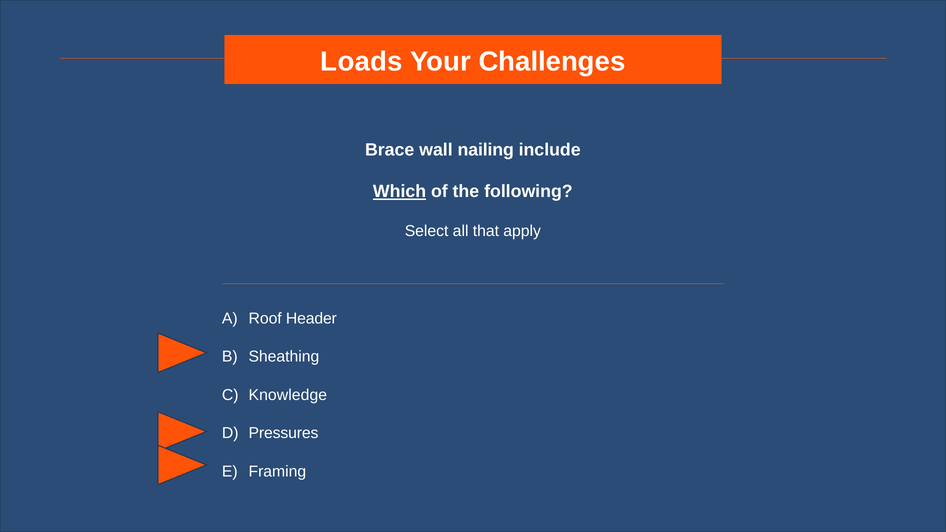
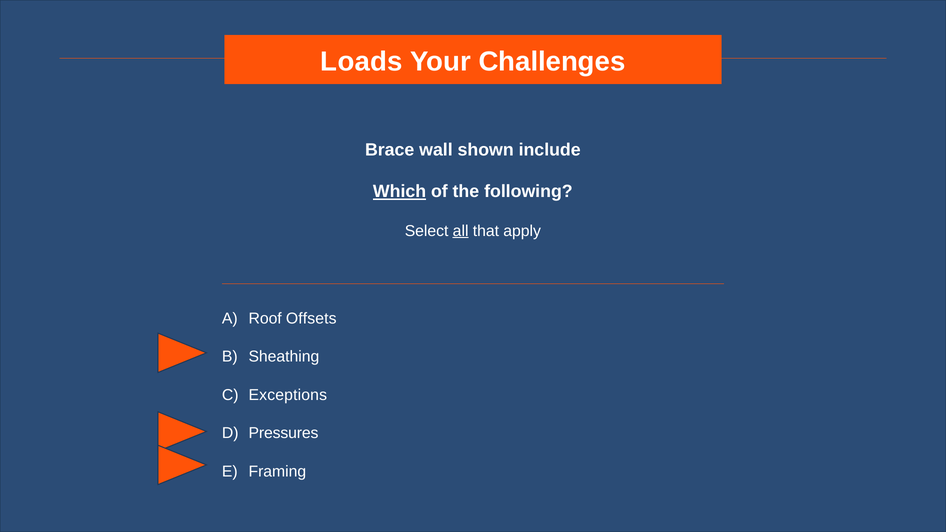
nailing: nailing -> shown (486, 150)
all underline: none -> present (461, 231)
Header: Header -> Offsets (311, 319)
Knowledge: Knowledge -> Exceptions (288, 395)
